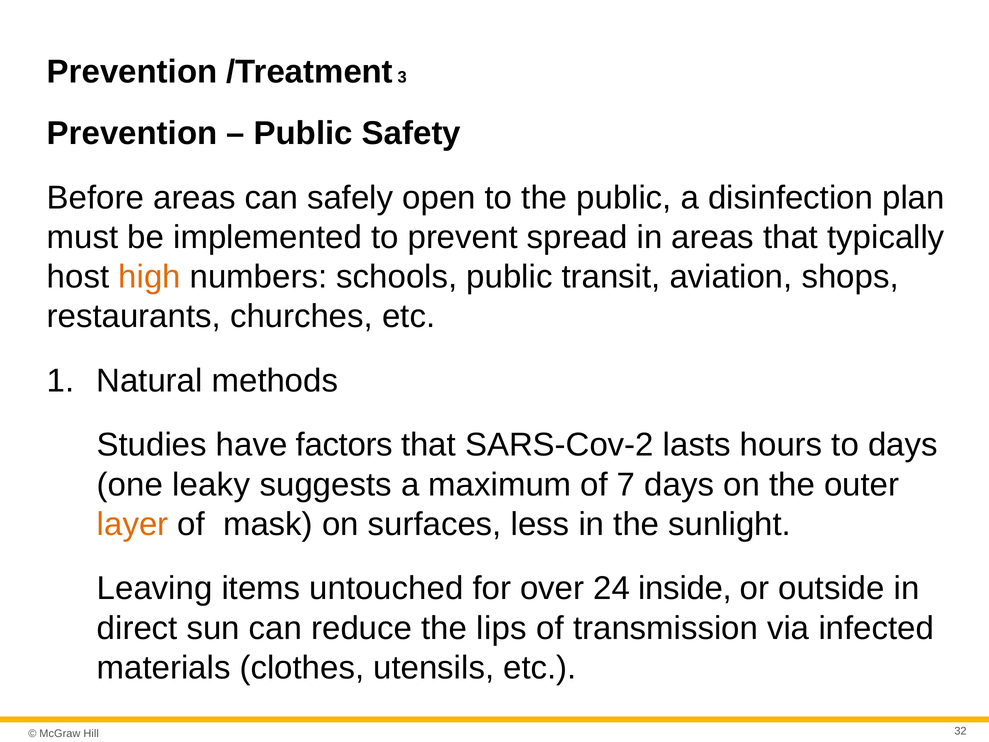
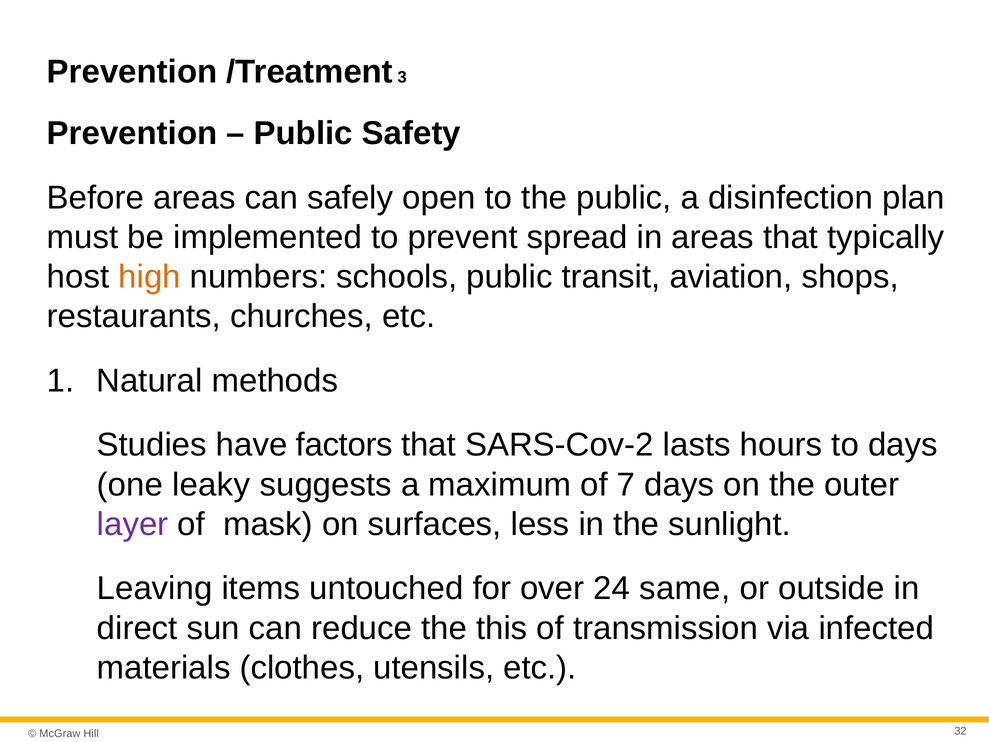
layer colour: orange -> purple (133, 524)
inside: inside -> same (685, 588)
lips: lips -> this (502, 628)
